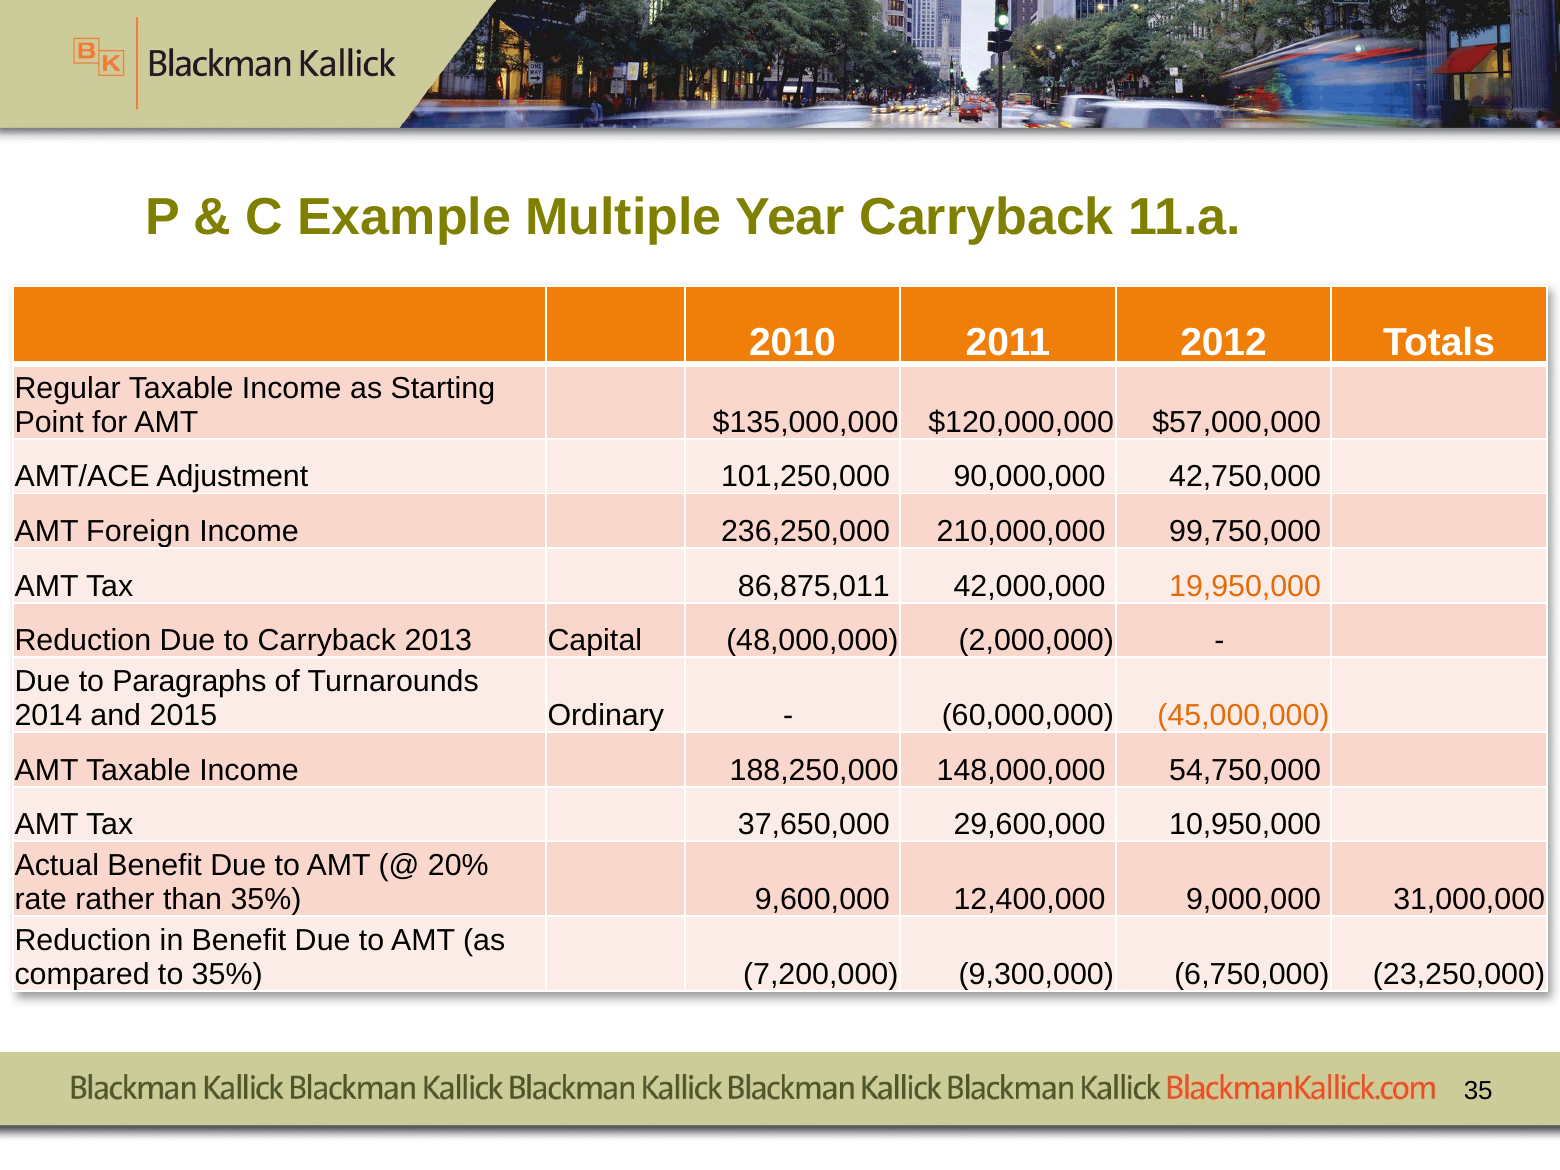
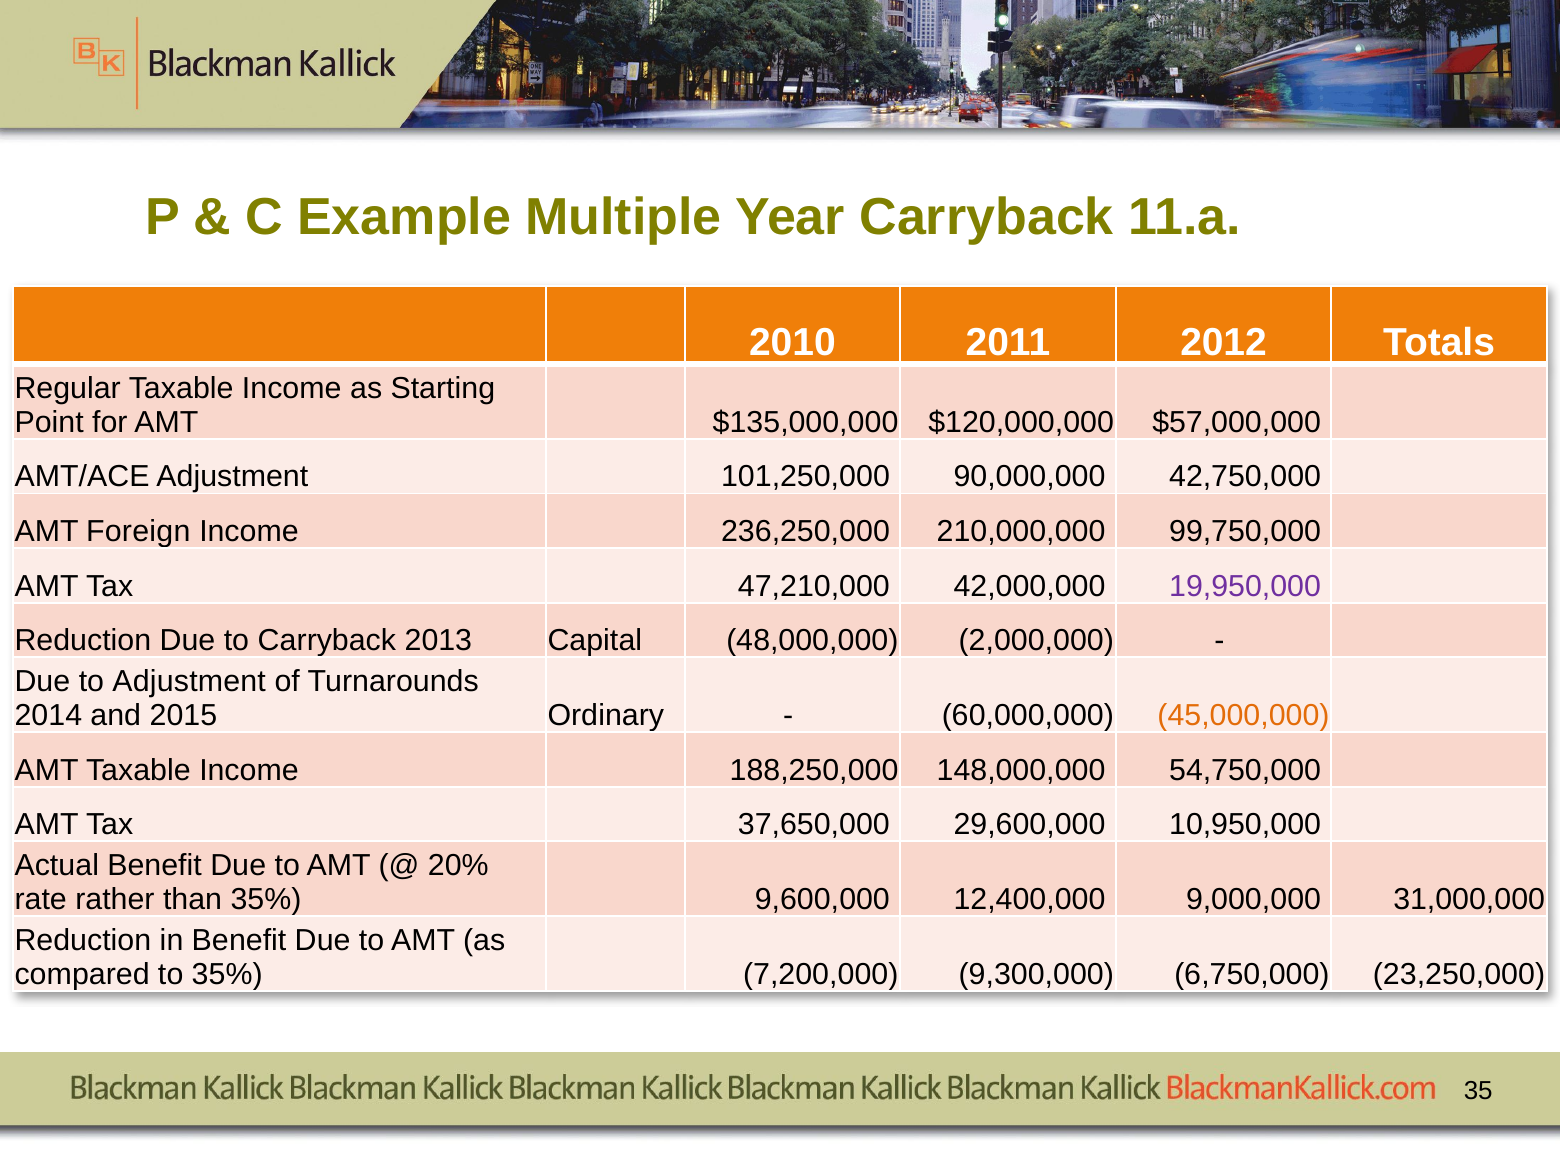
86,875,011: 86,875,011 -> 47,210,000 (814, 586)
19,950,000 colour: orange -> purple (1245, 586)
to Paragraphs: Paragraphs -> Adjustment (189, 682)
